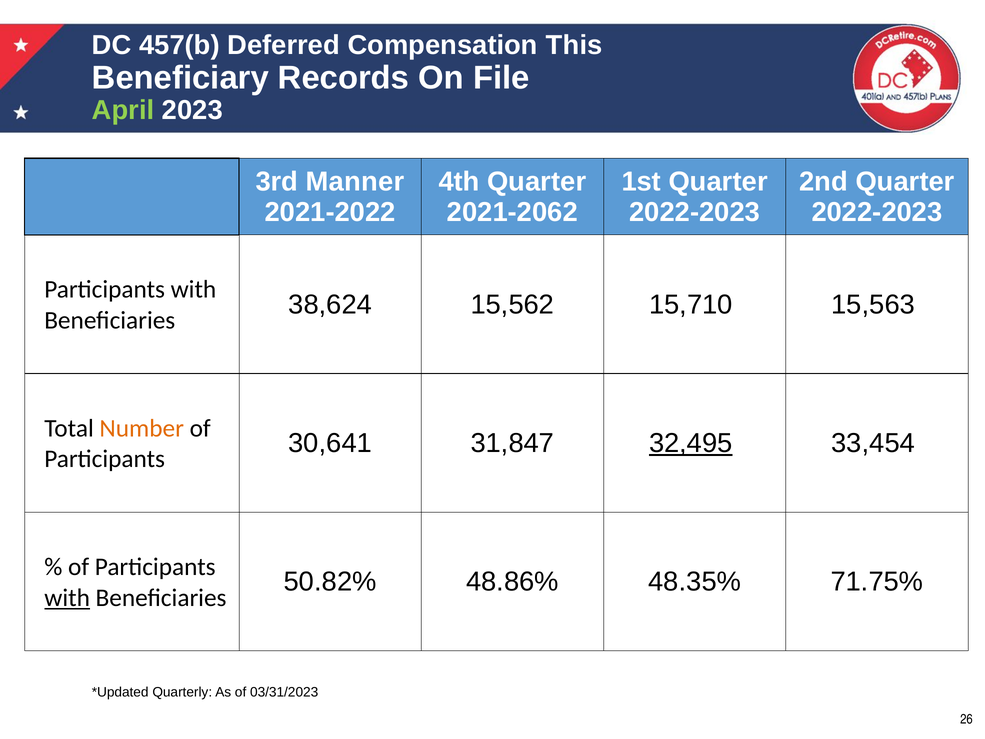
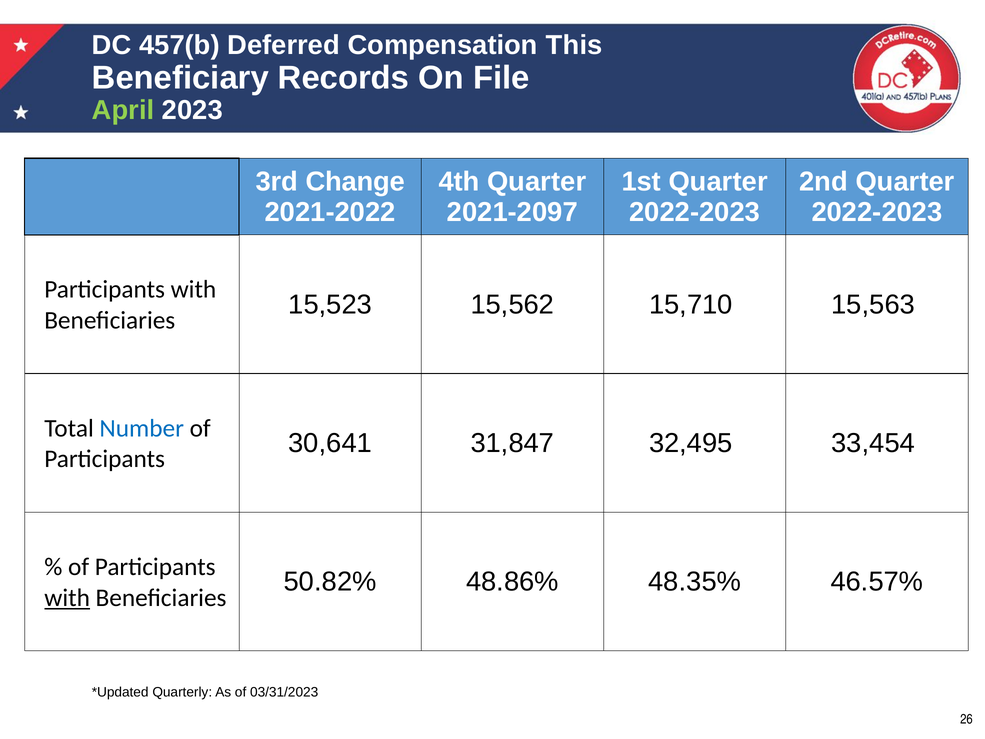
Manner: Manner -> Change (355, 182)
2021-2062: 2021-2062 -> 2021-2097 (512, 212)
38,624: 38,624 -> 15,523 (330, 305)
Number colour: orange -> blue (142, 428)
32,495 underline: present -> none (691, 443)
71.75%: 71.75% -> 46.57% (877, 582)
